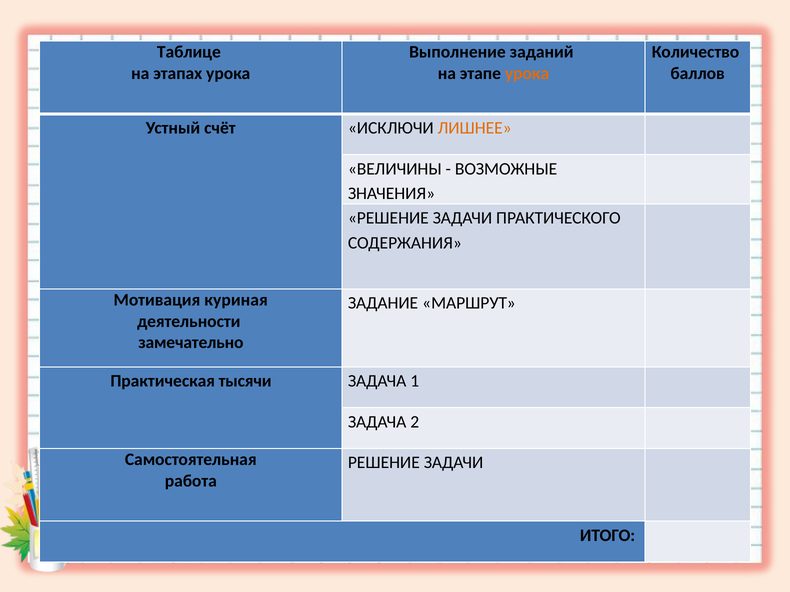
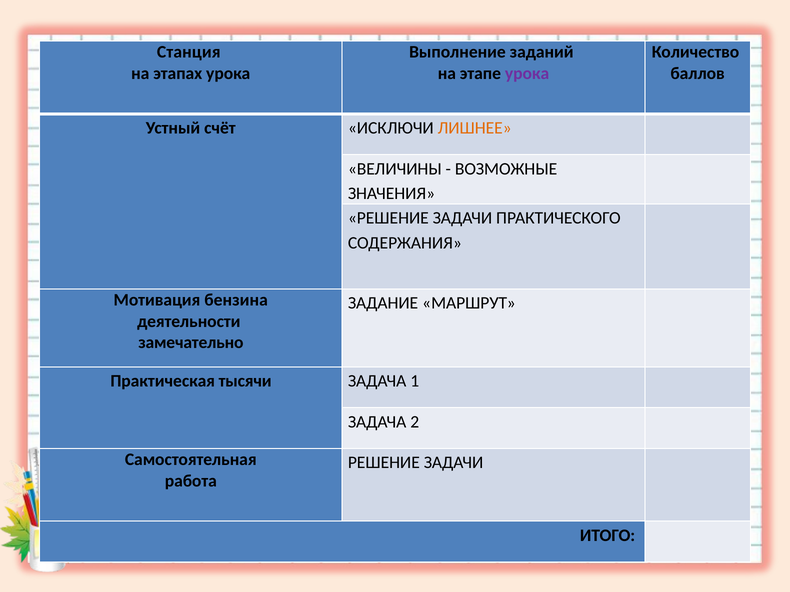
Таблице: Таблице -> Станция (189, 52)
урока colour: orange -> purple (527, 74)
куриная: куриная -> бензина (236, 300)
